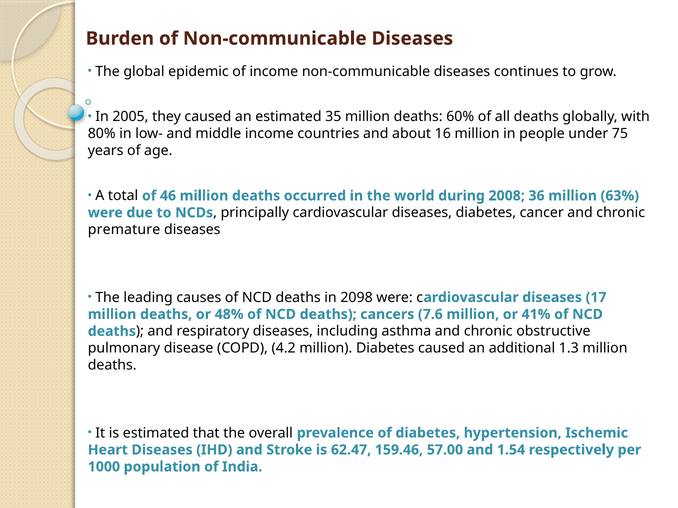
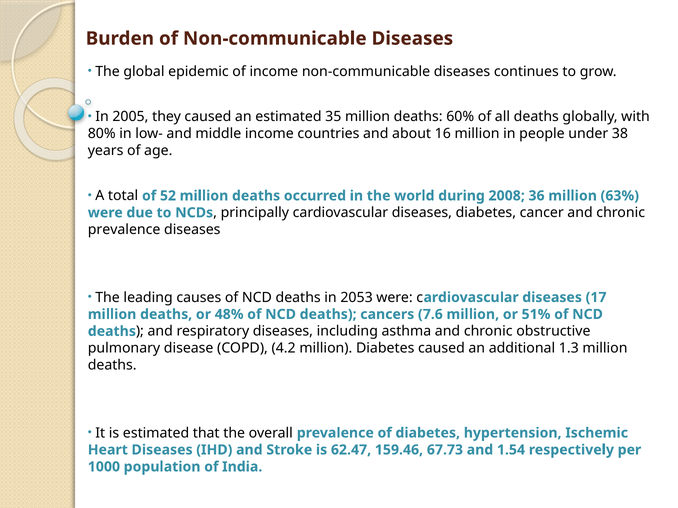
75: 75 -> 38 (620, 134)
46: 46 -> 52 (168, 196)
premature: premature -> prevalence (124, 230)
2098: 2098 -> 2053 (357, 298)
41%: 41% -> 51% (536, 315)
57.00: 57.00 -> 67.73 (445, 450)
